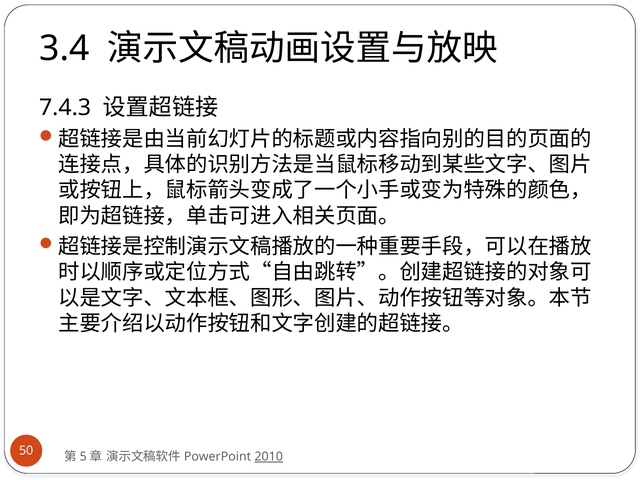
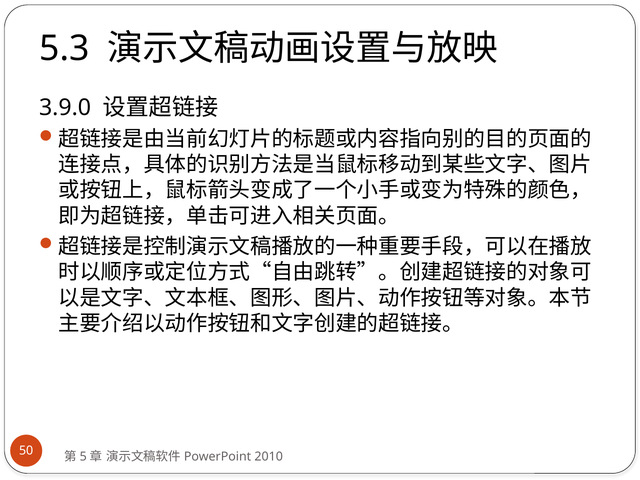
3.4: 3.4 -> 5.3 (64, 48)
7.4.3: 7.4.3 -> 3.9.0 (65, 107)
2010 underline: present -> none (269, 457)
